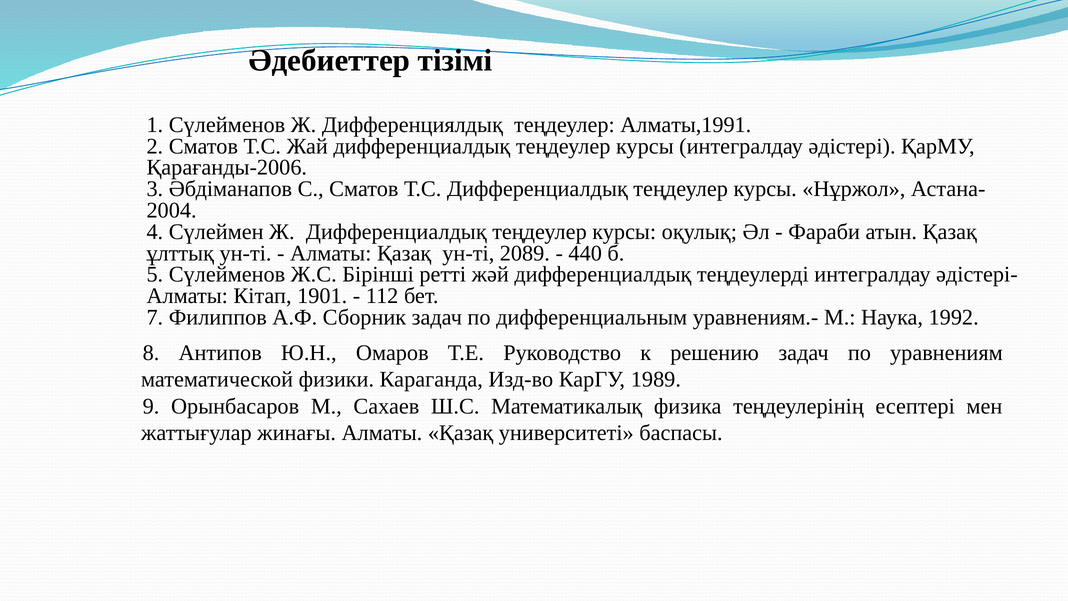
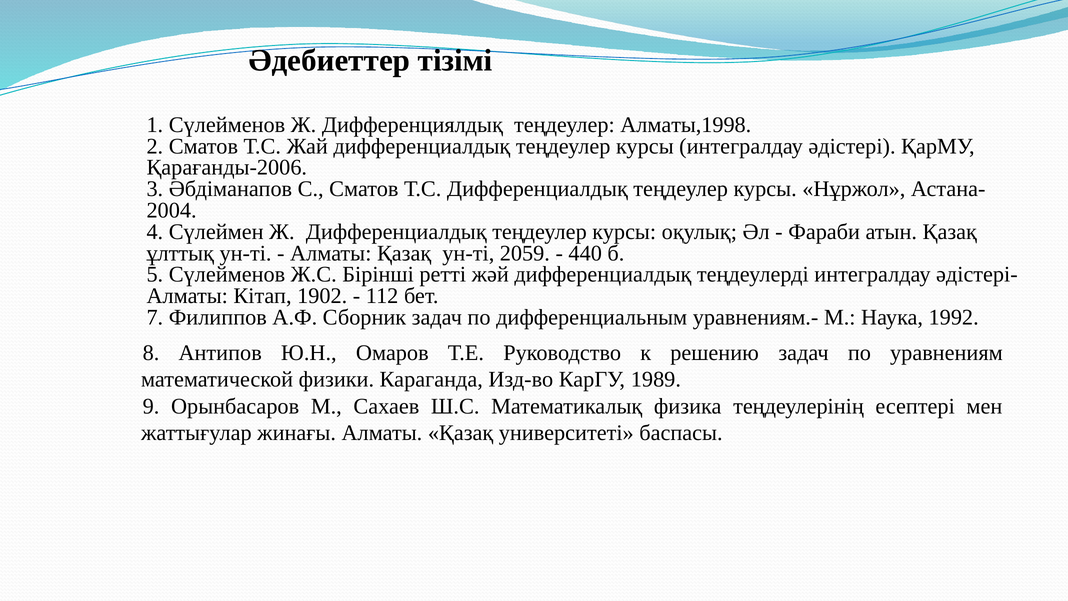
Алматы,1991: Алматы,1991 -> Алматы,1998 (686, 125)
2089: 2089 -> 2059 (525, 253)
1901: 1901 -> 1902 (322, 296)
